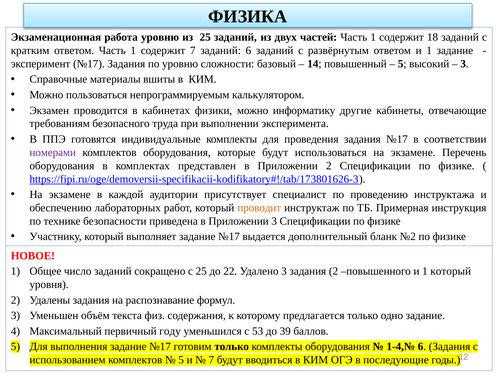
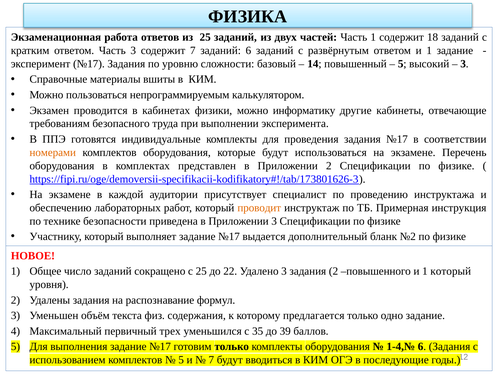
работа уровню: уровню -> ответов (160, 37)
ответом Часть 1: 1 -> 3 (133, 50)
номерами colour: purple -> orange (53, 152)
году: году -> трех (170, 331)
53: 53 -> 35 (258, 331)
